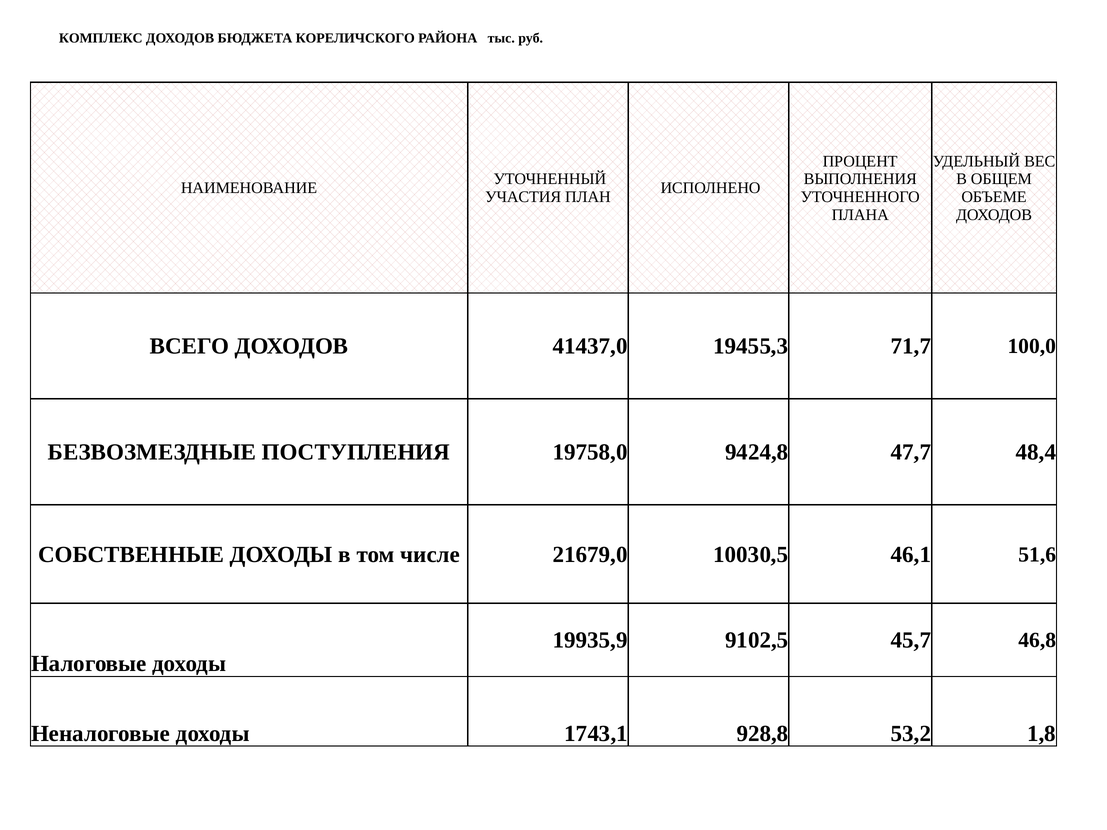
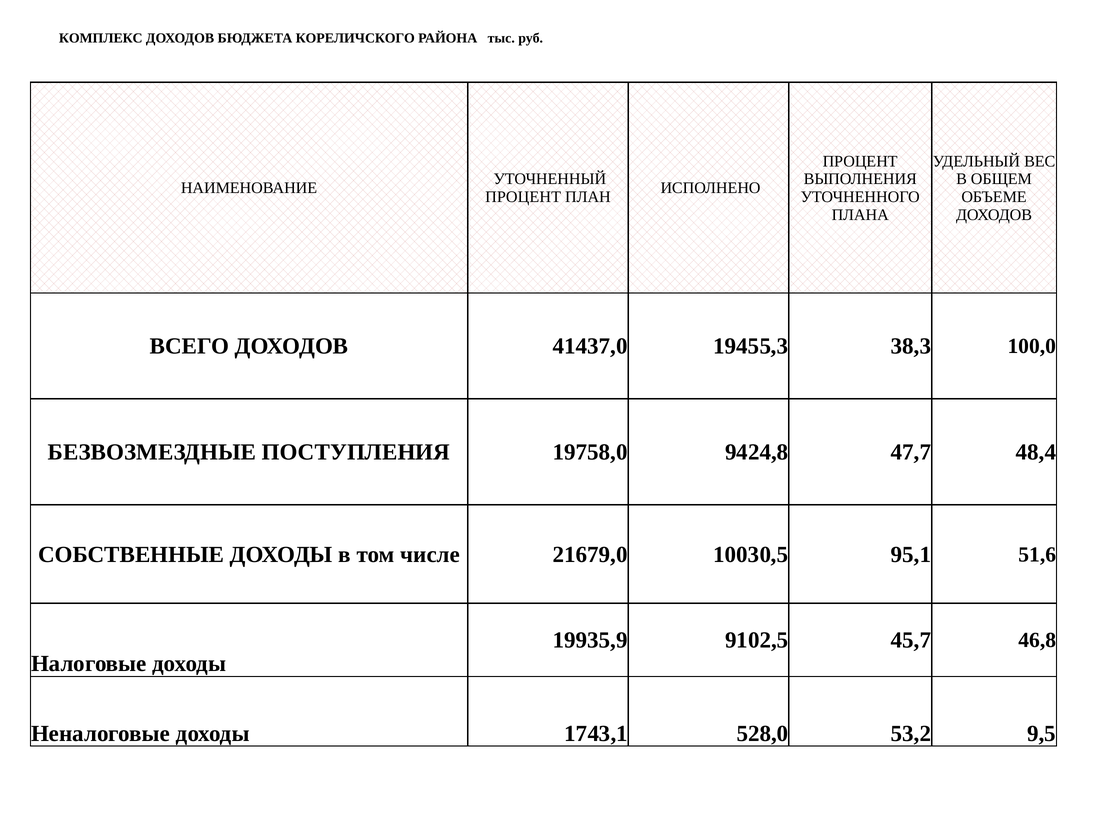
УЧАСТИЯ: УЧАСТИЯ -> ПРОЦЕНТ (523, 197)
71,7: 71,7 -> 38,3 (911, 346)
46,1: 46,1 -> 95,1 (911, 555)
928,8: 928,8 -> 528,0 (762, 734)
1,8: 1,8 -> 9,5 (1042, 734)
